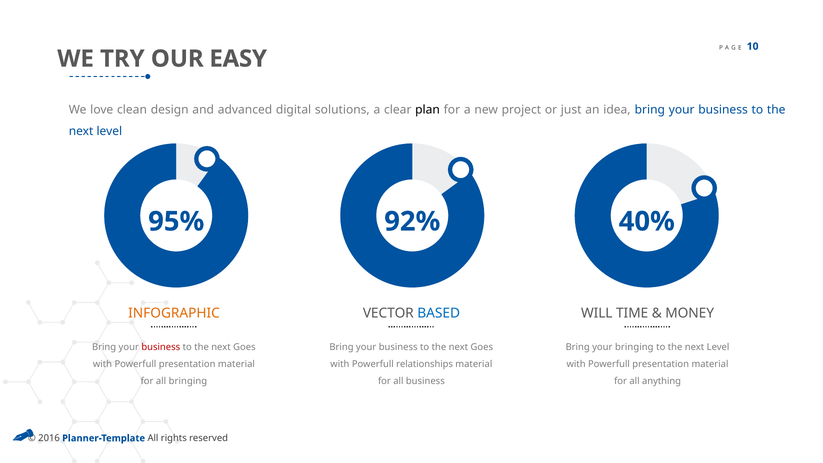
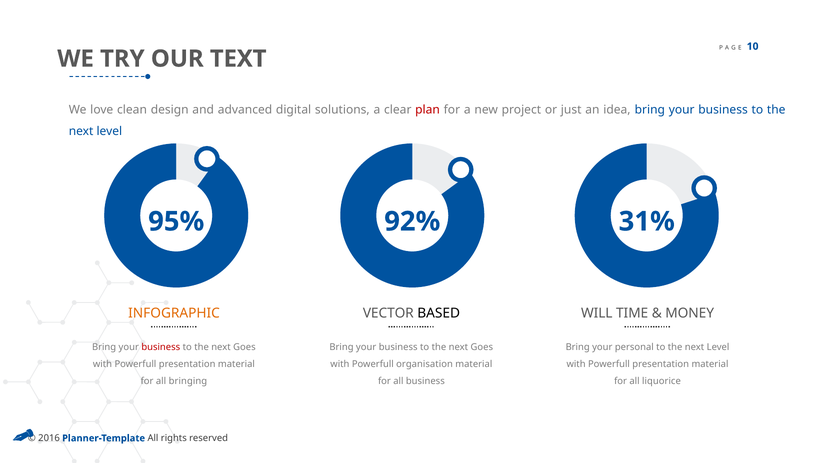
EASY: EASY -> TEXT (238, 59)
plan colour: black -> red (428, 110)
40%: 40% -> 31% (647, 221)
BASED colour: blue -> black (439, 313)
your bringing: bringing -> personal (634, 347)
relationships: relationships -> organisation (425, 364)
anything: anything -> liquorice (661, 381)
